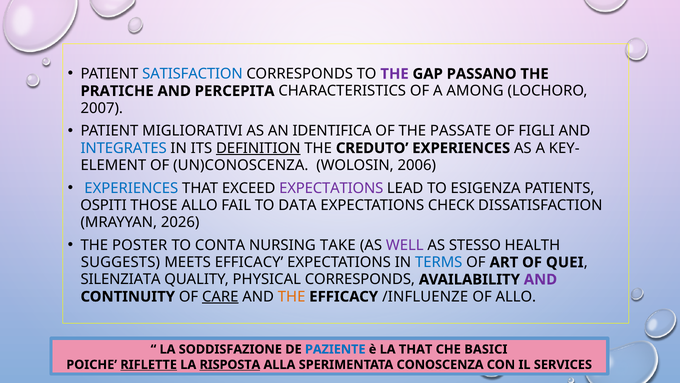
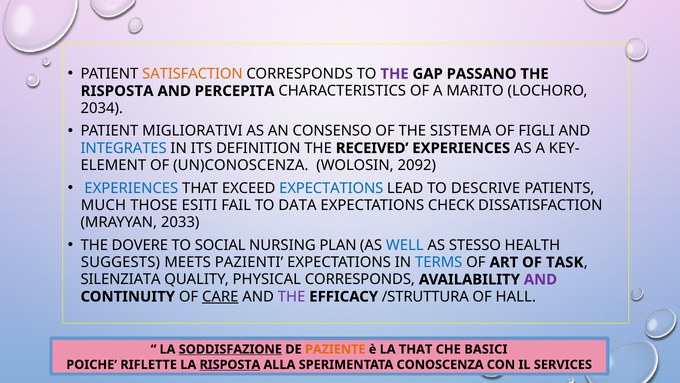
SATISFACTION colour: blue -> orange (192, 74)
PRATICHE: PRATICHE -> RISPOSTA (117, 91)
AMONG: AMONG -> MARITO (475, 91)
2007: 2007 -> 2034 (102, 108)
IDENTIFICA: IDENTIFICA -> CONSENSO (332, 131)
PASSATE: PASSATE -> SISTEMA (461, 131)
DEFINITION underline: present -> none (258, 148)
CREDUTO: CREDUTO -> RECEIVED (372, 148)
2006: 2006 -> 2092 (417, 165)
EXPECTATIONS colour: purple -> blue (331, 188)
ESIGENZA: ESIGENZA -> DESCRIVE (486, 188)
OSPITI: OSPITI -> MUCH (103, 205)
THOSE ALLO: ALLO -> ESITI (199, 205)
2026: 2026 -> 2033 (180, 222)
POSTER: POSTER -> DOVERE (140, 245)
CONTA: CONTA -> SOCIAL (220, 245)
TAKE: TAKE -> PLAN (338, 245)
WELL colour: purple -> blue (405, 245)
MEETS EFFICACY: EFFICACY -> PAZIENTI (249, 262)
QUEI: QUEI -> TASK (565, 262)
THE colour: orange -> purple (292, 296)
/INFLUENZE: /INFLUENZE -> /STRUTTURA (425, 296)
OF ALLO: ALLO -> HALL (516, 296)
SODDISFAZIONE underline: none -> present (230, 349)
PAZIENTE colour: blue -> orange (335, 349)
RIFLETTE underline: present -> none (149, 364)
